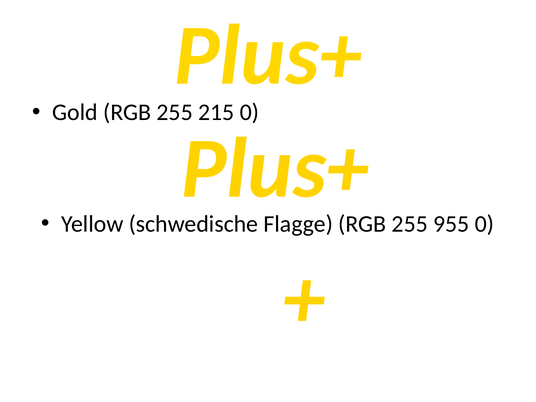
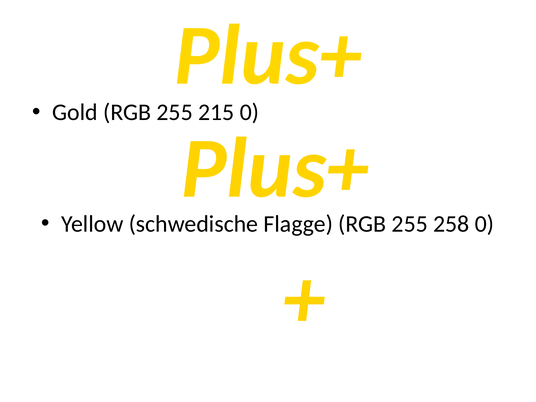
955: 955 -> 258 (451, 224)
